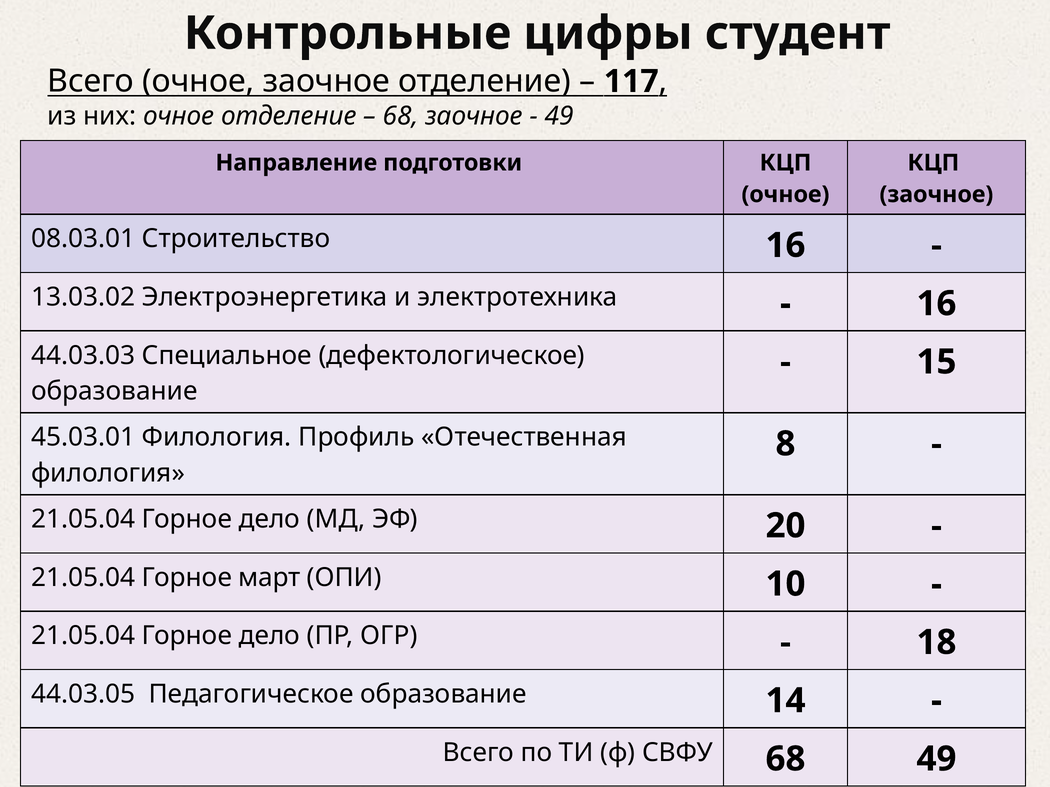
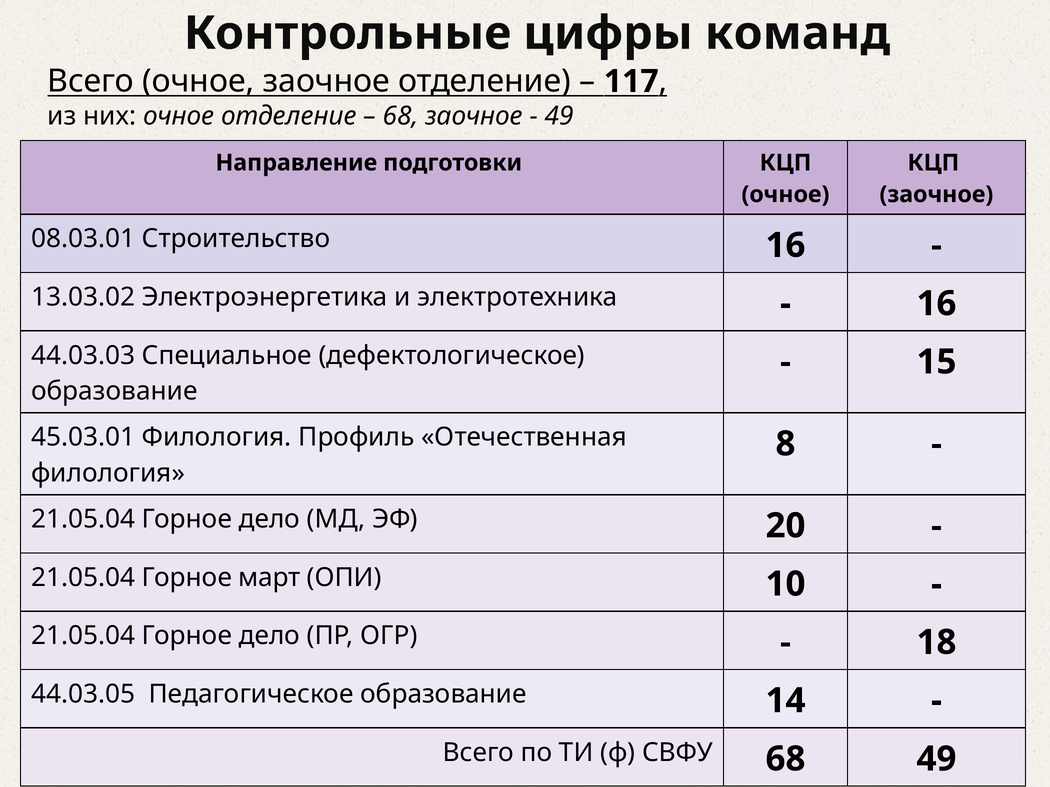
студент: студент -> команд (798, 33)
